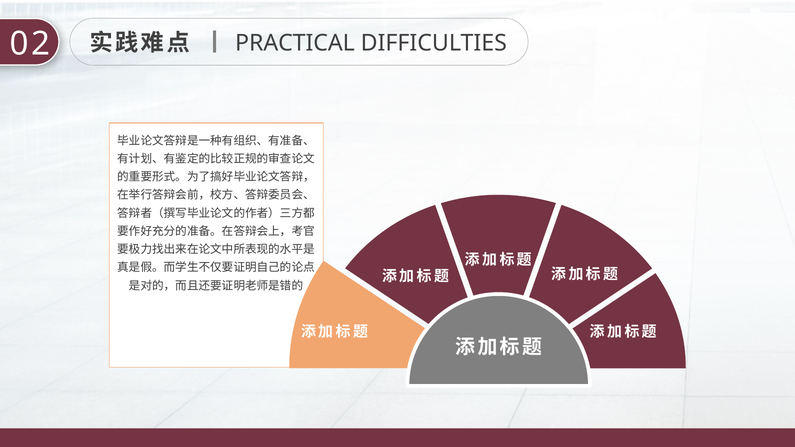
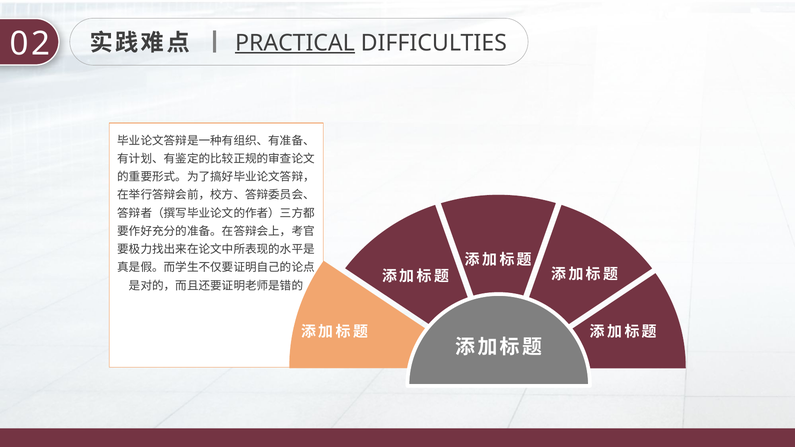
PRACTICAL underline: none -> present (295, 43)
